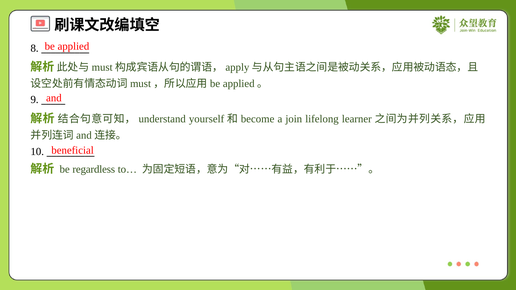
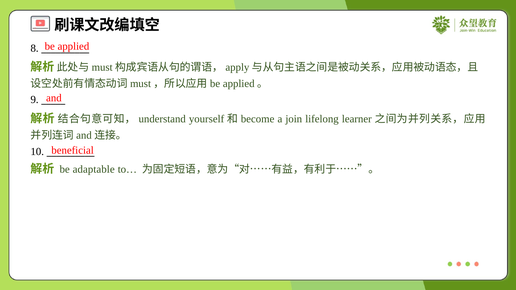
regardless: regardless -> adaptable (94, 169)
